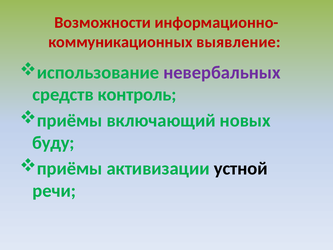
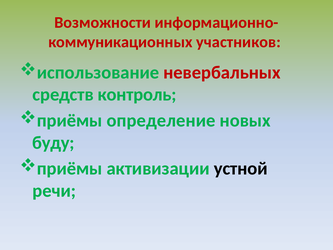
выявление: выявление -> участников (238, 42)
невербальных colour: purple -> red (222, 72)
включающий: включающий -> определение (161, 120)
